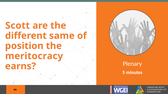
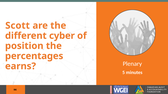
same: same -> cyber (62, 36)
meritocracy: meritocracy -> percentages (34, 56)
